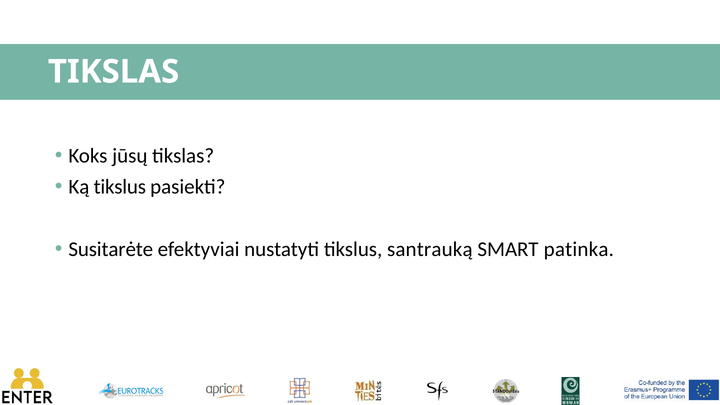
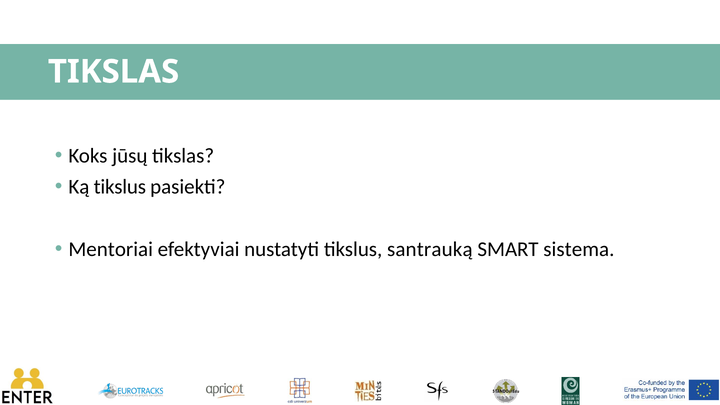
Susitarėte: Susitarėte -> Mentoriai (111, 249)
patinka: patinka -> sistema (579, 249)
